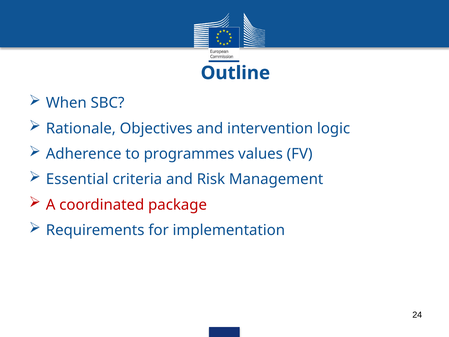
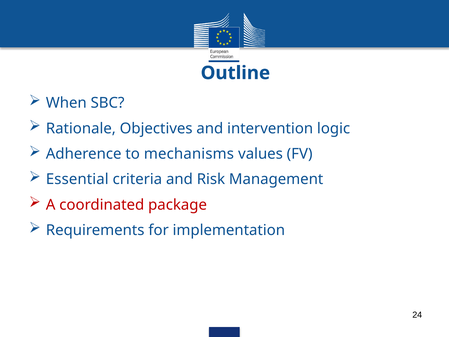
programmes: programmes -> mechanisms (189, 154)
